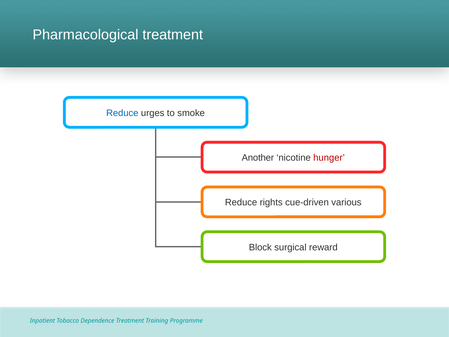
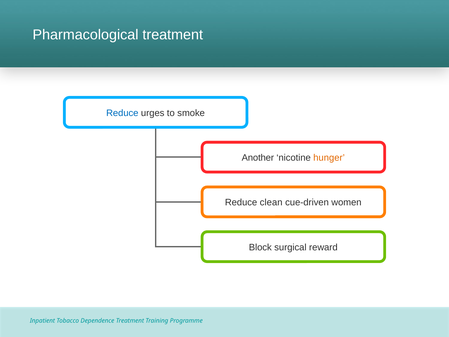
hunger colour: red -> orange (329, 158)
rights: rights -> clean (271, 202)
various: various -> women (346, 202)
